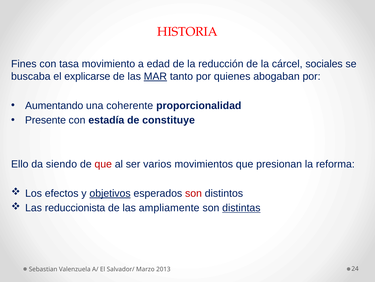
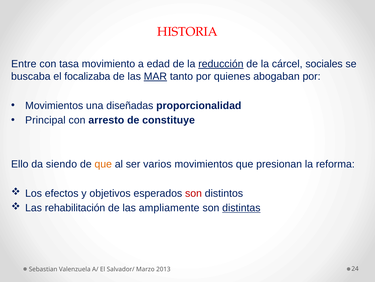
Fines: Fines -> Entre (24, 64)
reducción underline: none -> present (221, 64)
explicarse: explicarse -> focalizaba (87, 76)
Aumentando: Aumentando -> Movimientos (54, 105)
coherente: coherente -> diseñadas (130, 105)
Presente: Presente -> Principal (45, 120)
estadía: estadía -> arresto (106, 120)
que colour: red -> orange (103, 164)
objetivos underline: present -> none (110, 193)
reduccionista: reduccionista -> rehabilitación (75, 207)
